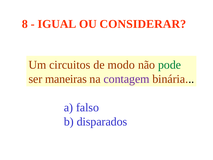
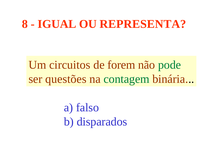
CONSIDERAR: CONSIDERAR -> REPRESENTA (143, 24)
modo: modo -> forem (121, 65)
maneiras: maneiras -> questões (66, 79)
contagem colour: purple -> green (127, 79)
